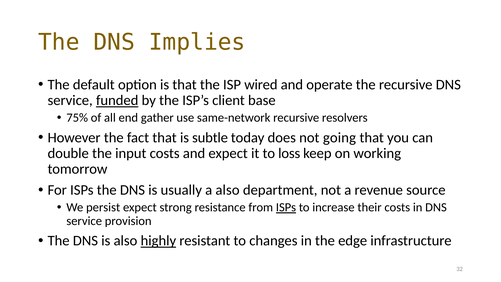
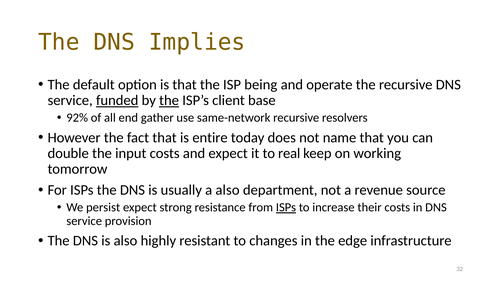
wired: wired -> being (261, 85)
the underline: none -> present (169, 100)
75%: 75% -> 92% (77, 118)
subtle: subtle -> entire (210, 138)
going: going -> name (340, 138)
loss: loss -> real (289, 153)
highly underline: present -> none (158, 241)
